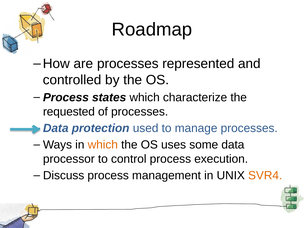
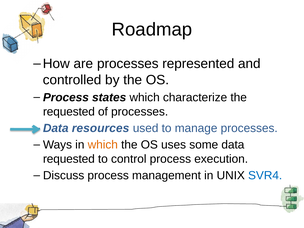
protection: protection -> resources (101, 128)
processor: processor -> requested (69, 159)
SVR4 colour: orange -> blue (265, 176)
